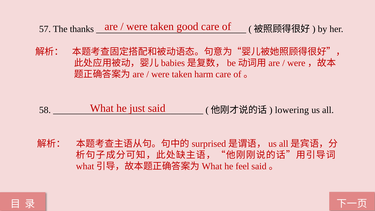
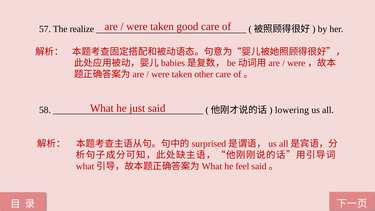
thanks: thanks -> realize (82, 29)
harm: harm -> other (204, 74)
